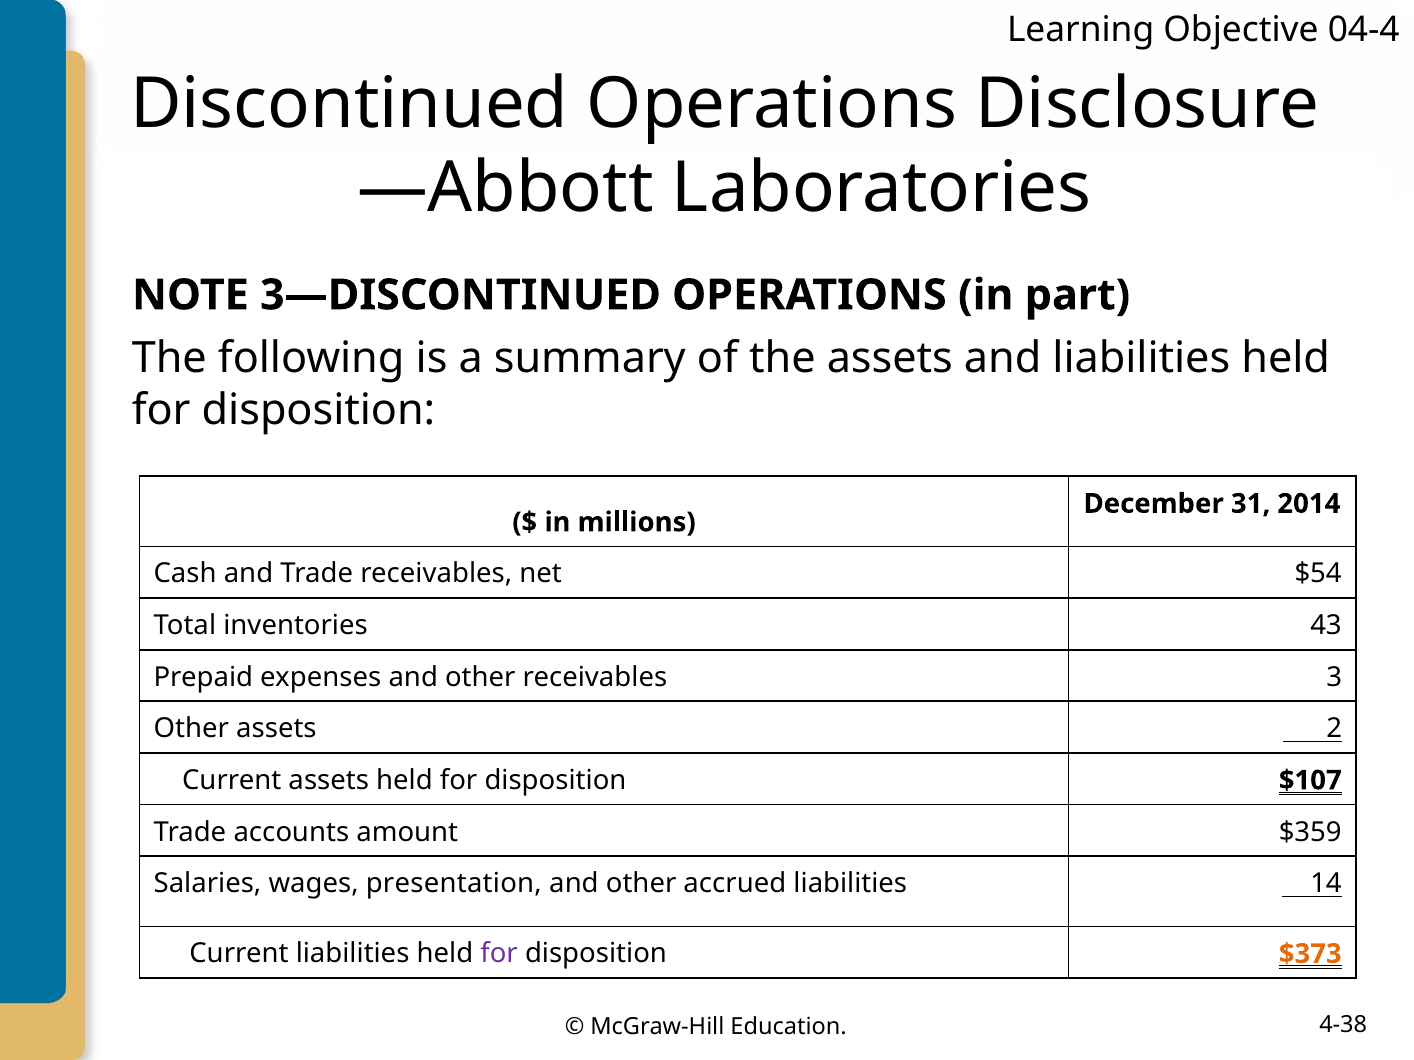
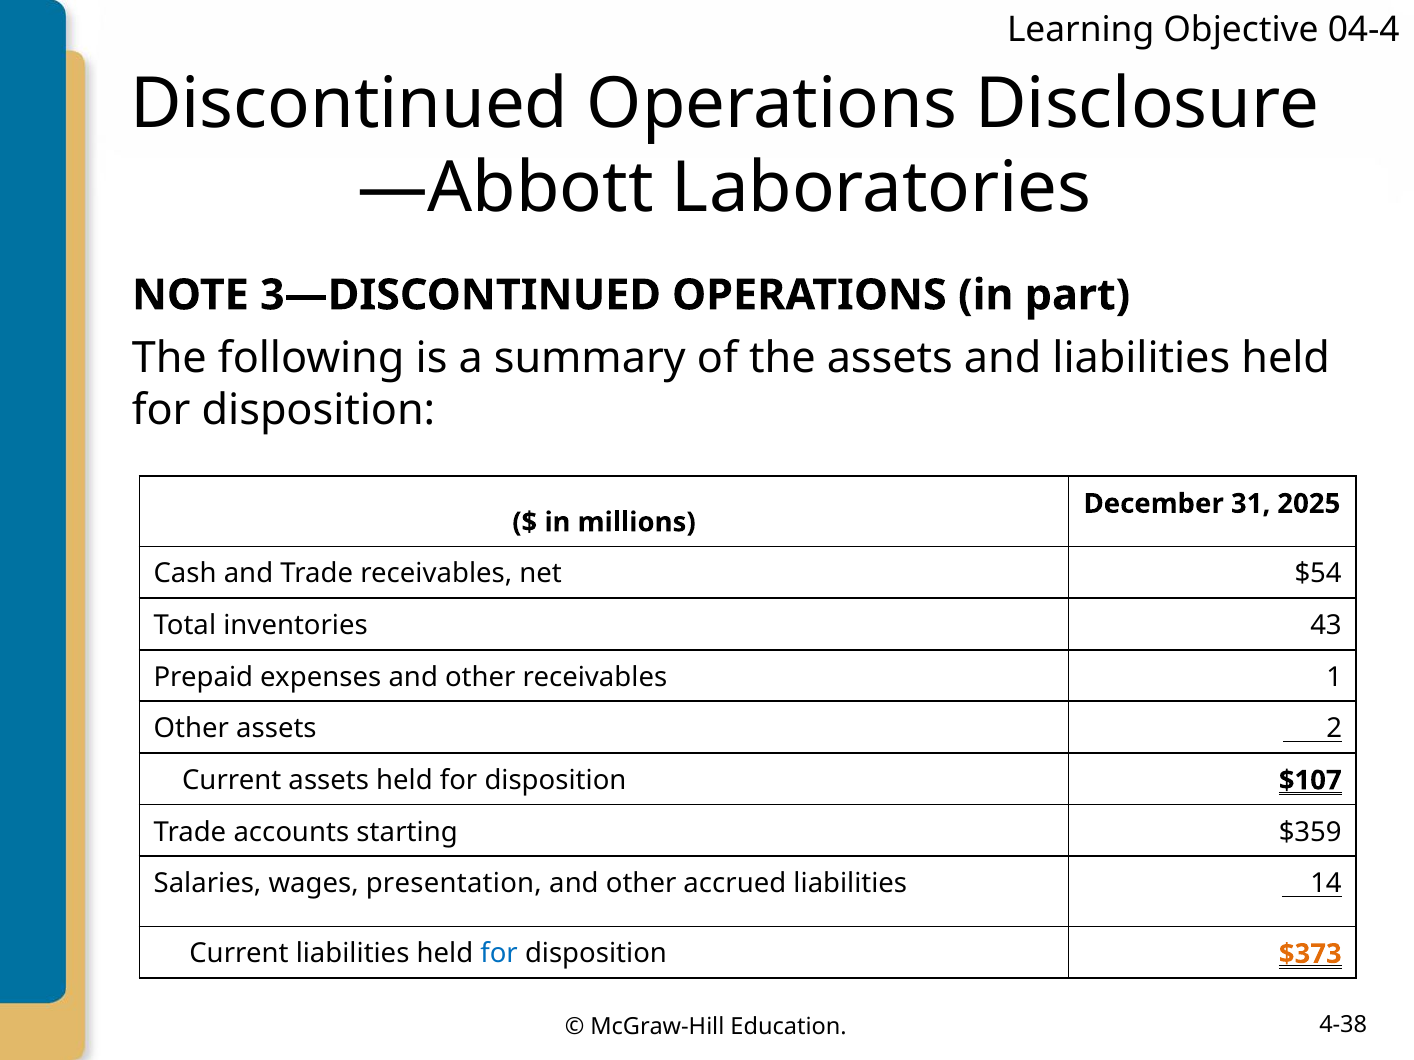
2014: 2014 -> 2025 (1309, 504)
3: 3 -> 1 (1334, 677)
amount: amount -> starting (407, 832)
for colour: purple -> blue (499, 954)
